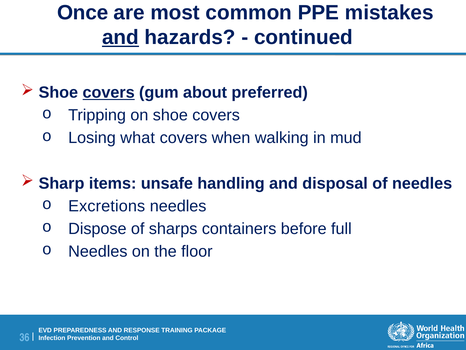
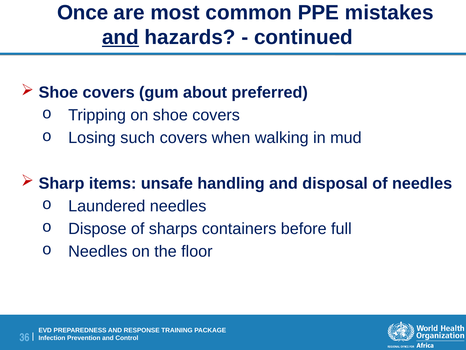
covers underline: present -> none (109, 93)
what: what -> such (138, 138)
Excretions: Excretions -> Laundered (107, 206)
